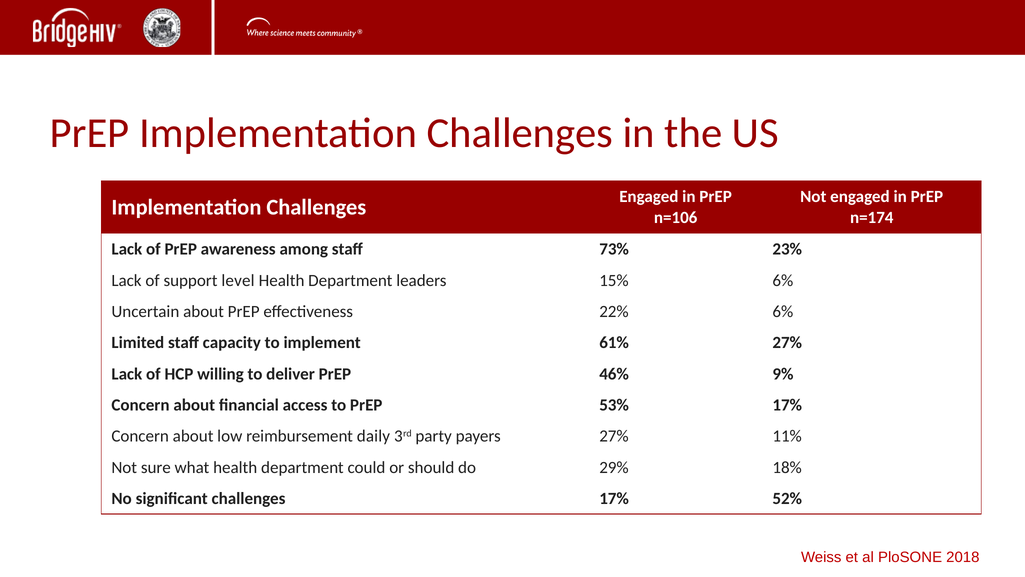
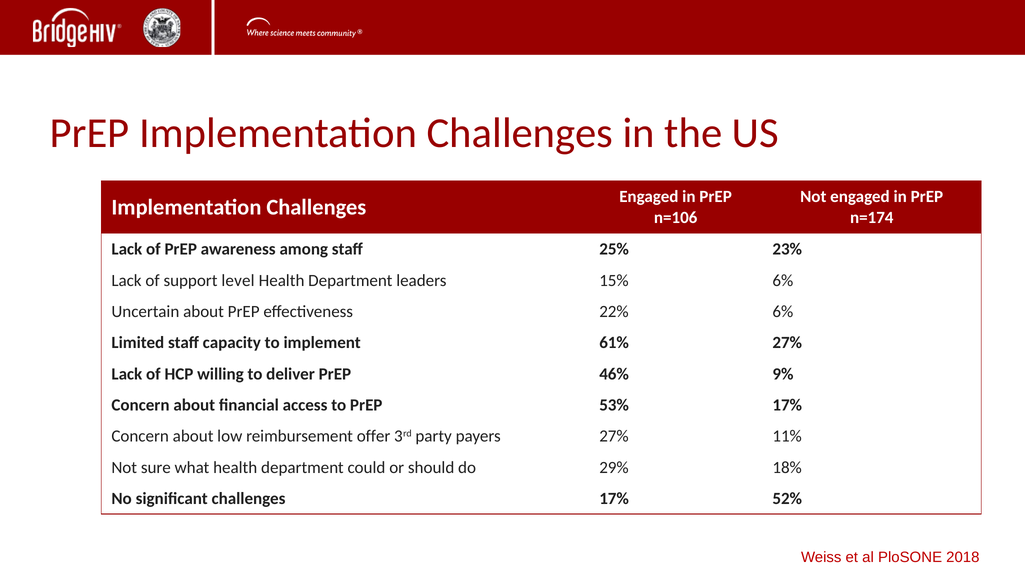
73%: 73% -> 25% (614, 249)
daily: daily -> offer (374, 436)
